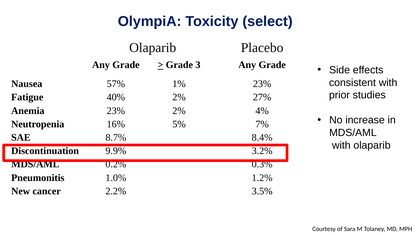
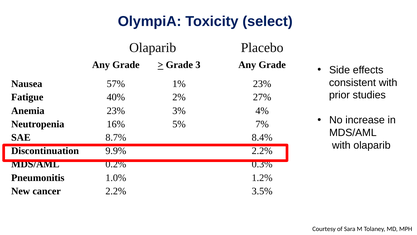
23% 2%: 2% -> 3% (179, 111)
9.9% 3.2%: 3.2% -> 2.2% (262, 151)
